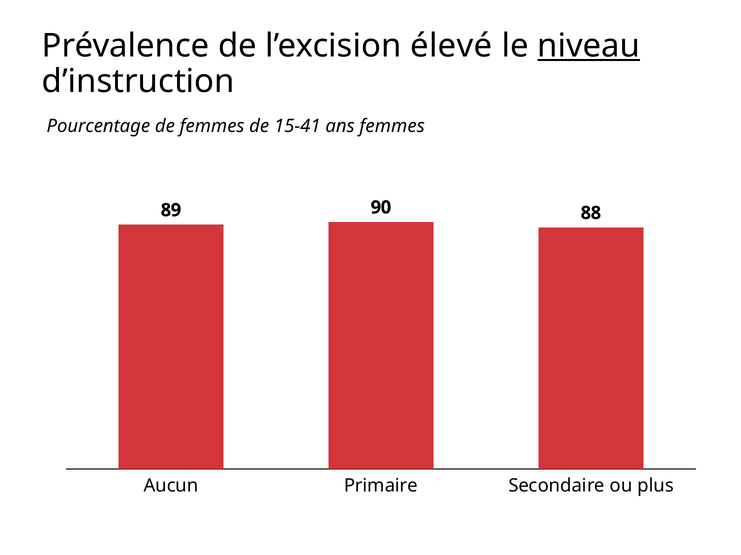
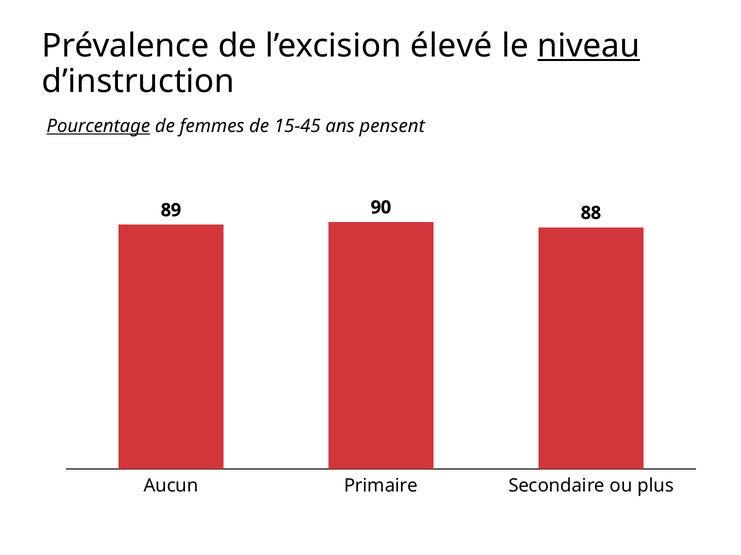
Pourcentage underline: none -> present (98, 126)
15-41: 15-41 -> 15-45 (297, 126)
ans femmes: femmes -> pensent (392, 126)
